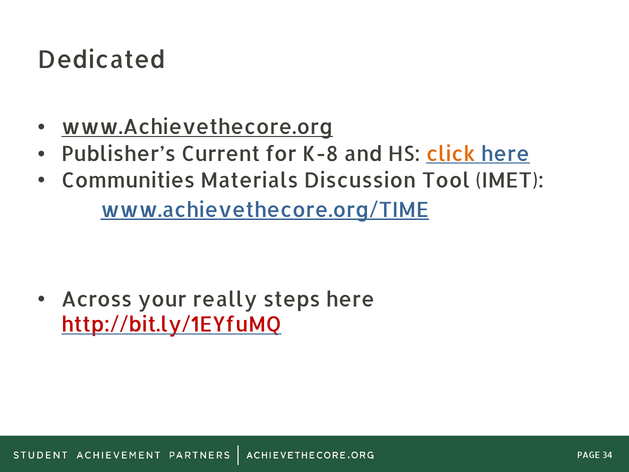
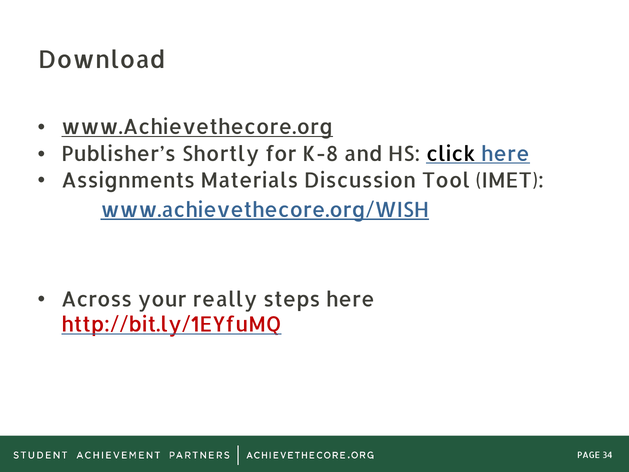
Dedicated: Dedicated -> Download (102, 60)
Current: Current -> Shortly (221, 154)
click colour: orange -> black (451, 154)
Communities: Communities -> Assignments (128, 181)
www.achievethecore.org/TIME: www.achievethecore.org/TIME -> www.achievethecore.org/WISH (265, 210)
